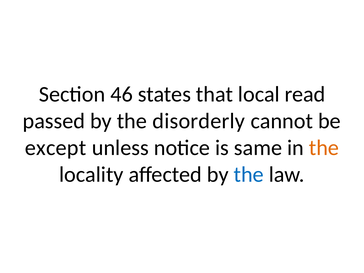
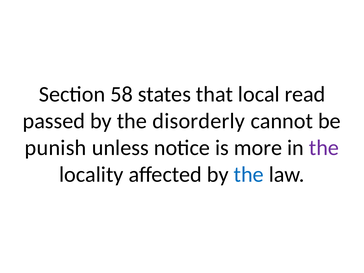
46: 46 -> 58 (122, 94)
except: except -> punish (56, 148)
same: same -> more (258, 148)
the colour: orange -> purple (324, 148)
